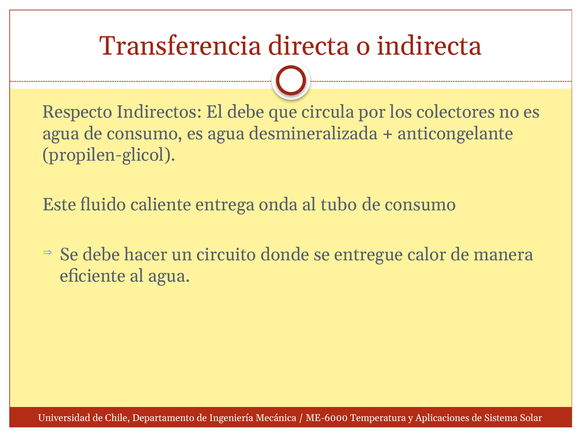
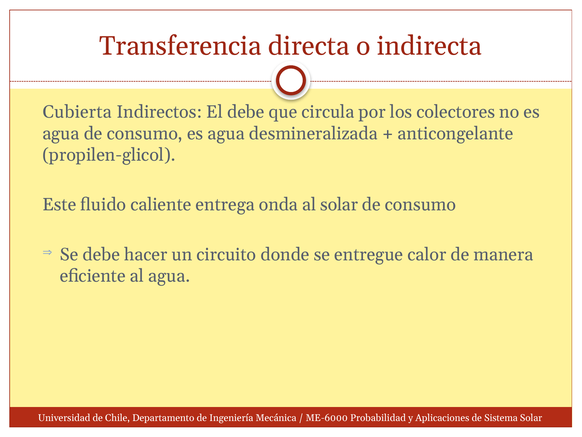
Respecto: Respecto -> Cubierta (77, 112)
al tubo: tubo -> solar (339, 204)
Temperatura: Temperatura -> Probabilidad (378, 417)
